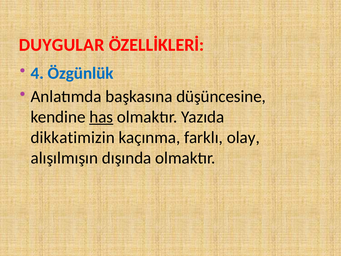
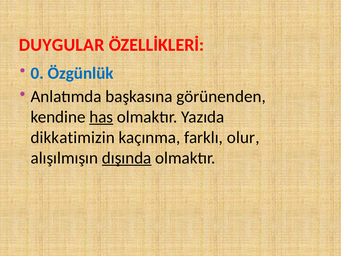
4: 4 -> 0 (37, 73)
düşüncesine: düşüncesine -> görünenden (221, 96)
olay: olay -> olur (243, 137)
dışında underline: none -> present (127, 158)
